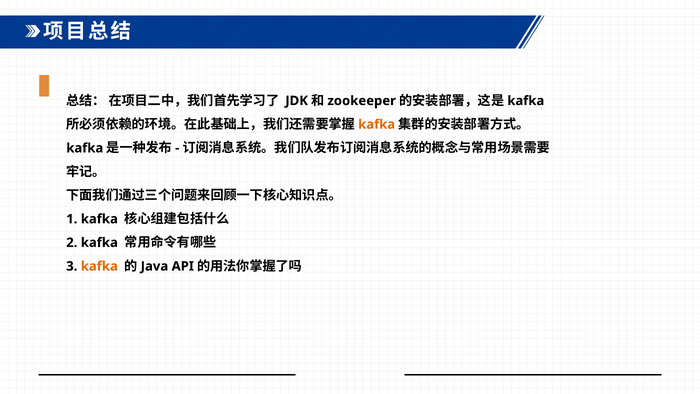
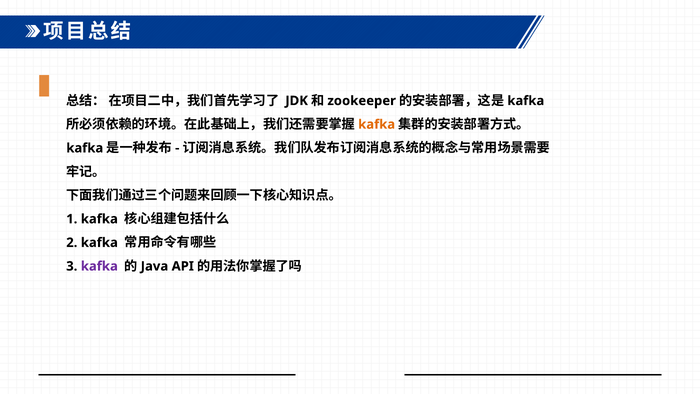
kafka colour: orange -> purple (99, 266)
